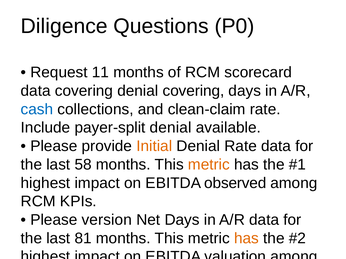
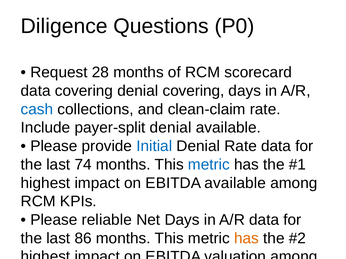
11: 11 -> 28 (100, 73)
Initial colour: orange -> blue (154, 146)
58: 58 -> 74 (83, 165)
metric colour: orange -> blue (209, 165)
EBITDA observed: observed -> available (235, 183)
version: version -> reliable (107, 220)
81: 81 -> 86 (83, 239)
